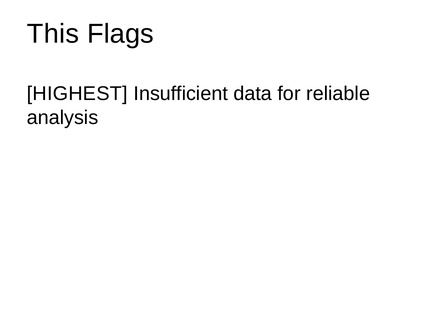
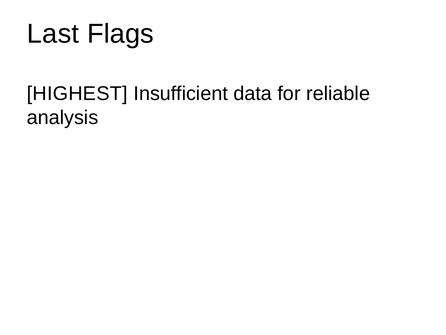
This: This -> Last (53, 34)
